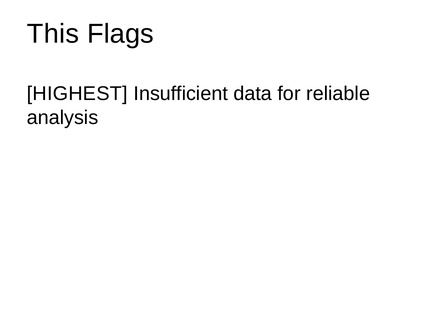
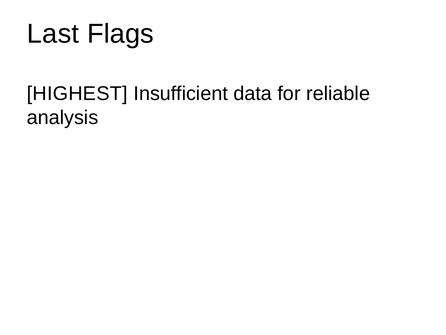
This: This -> Last (53, 34)
